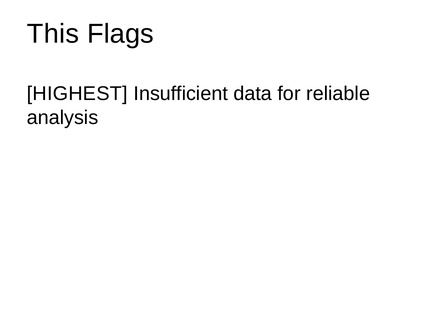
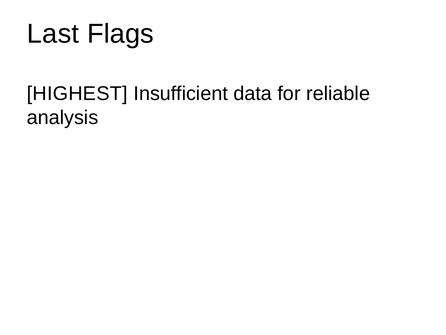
This: This -> Last (53, 34)
